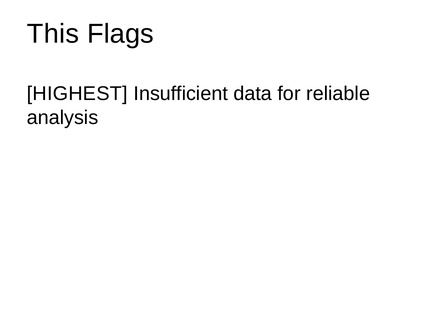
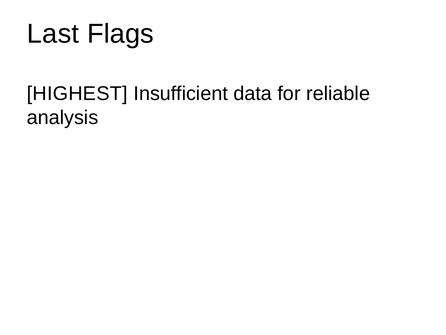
This: This -> Last (53, 34)
